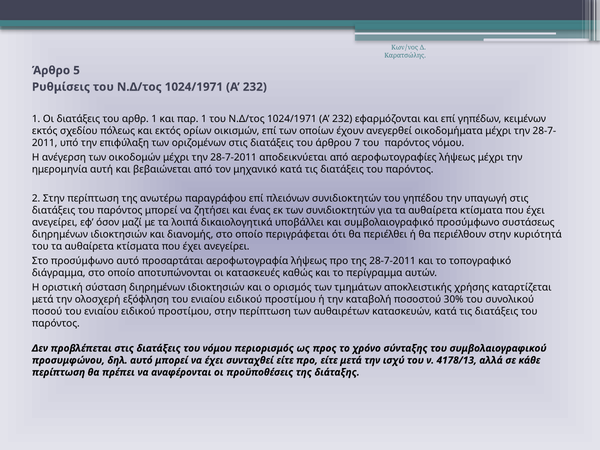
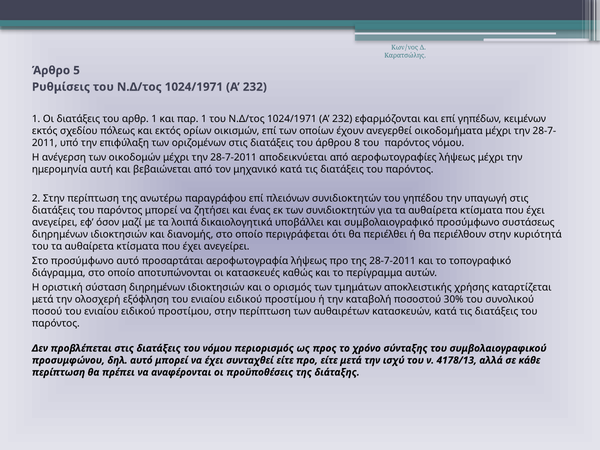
7: 7 -> 8 (357, 143)
